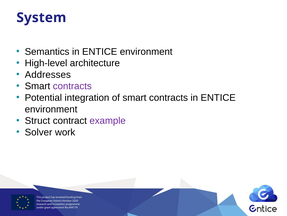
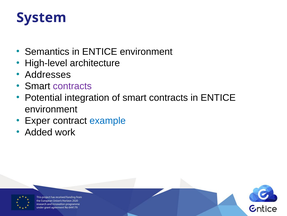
Struct: Struct -> Exper (37, 120)
example colour: purple -> blue (108, 120)
Solver: Solver -> Added (39, 132)
